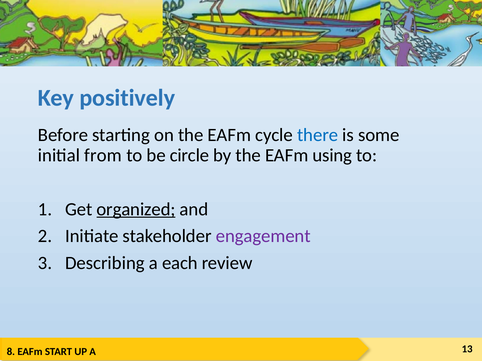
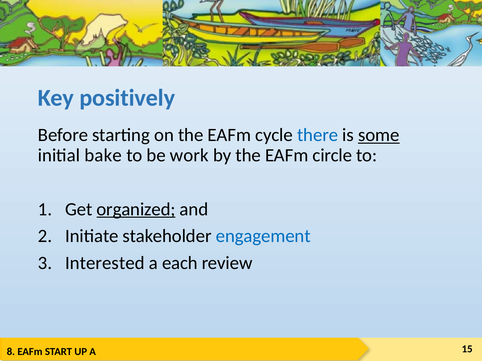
some underline: none -> present (379, 135)
from: from -> bake (103, 156)
circle: circle -> work (189, 156)
using: using -> circle (332, 156)
engagement colour: purple -> blue (263, 236)
Describing: Describing -> Interested (105, 263)
13: 13 -> 15 (467, 349)
